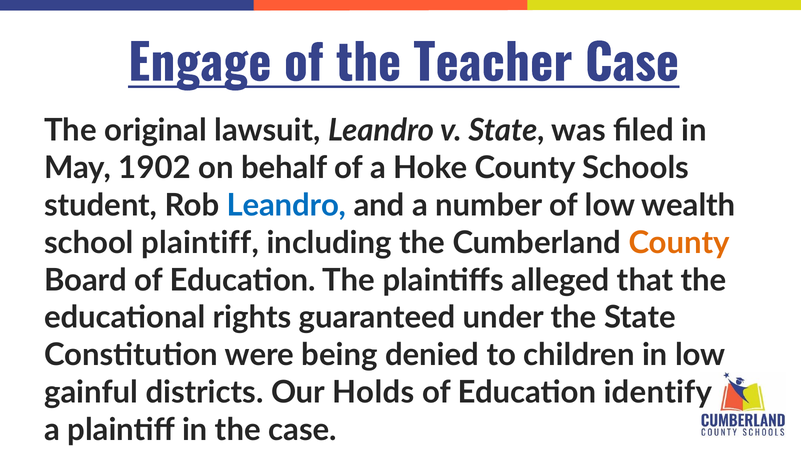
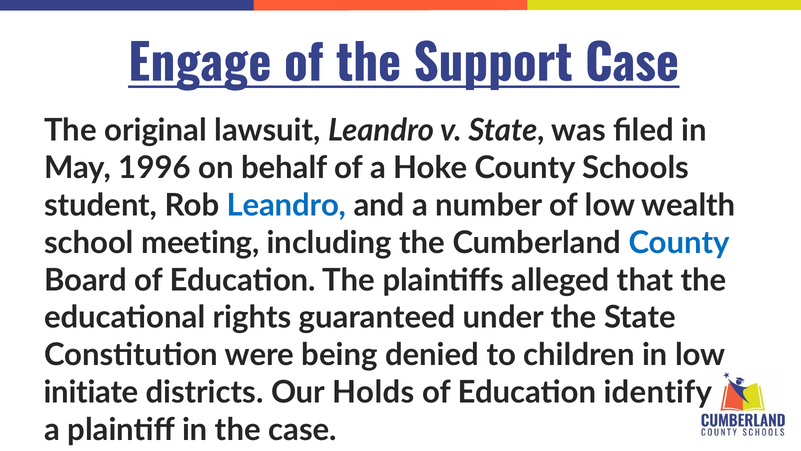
Teacher: Teacher -> Support (493, 64)
1902: 1902 -> 1996 (155, 168)
school plaintiff: plaintiff -> meeting (200, 243)
County colour: orange -> blue (679, 243)
gainful: gainful -> initiate (91, 392)
